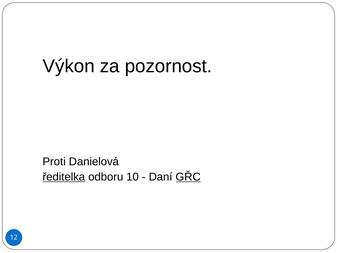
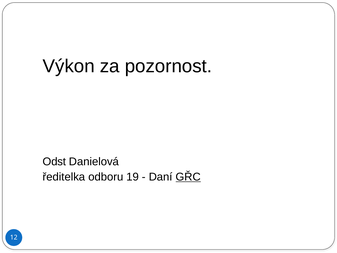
Proti: Proti -> Odst (54, 161)
ředitelka underline: present -> none (64, 177)
10: 10 -> 19 (133, 177)
